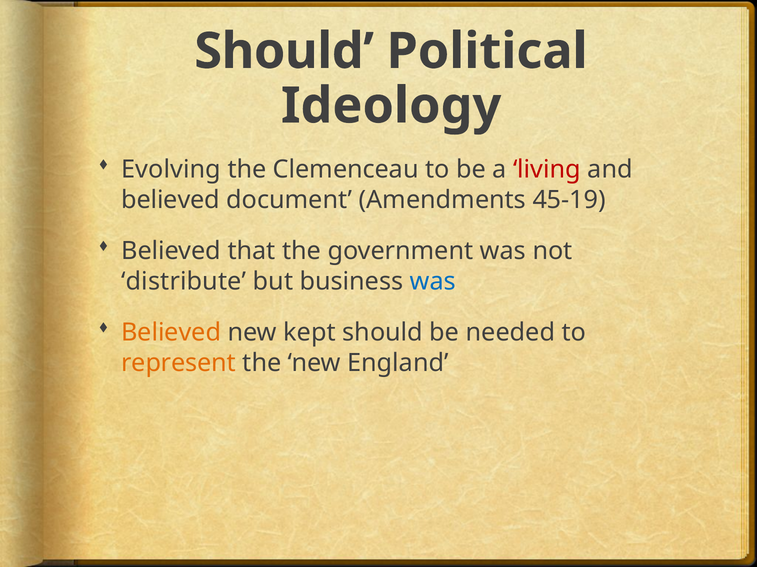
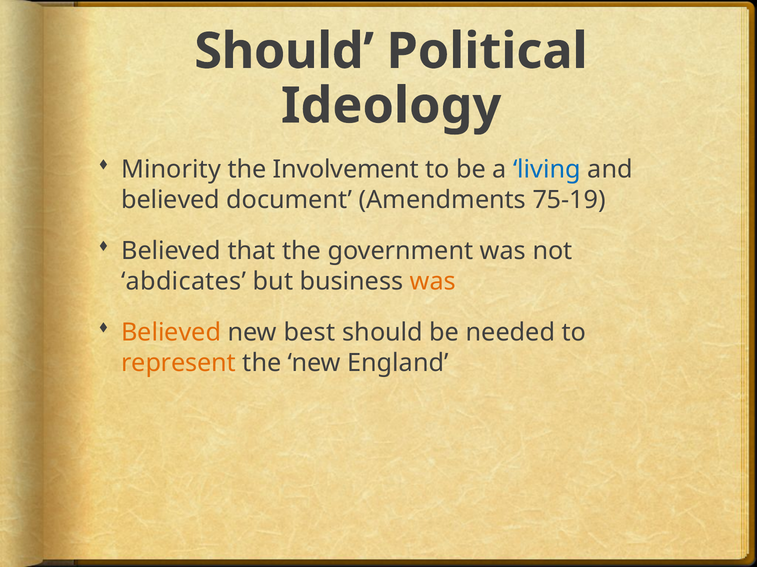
Evolving: Evolving -> Minority (171, 170)
Clemenceau: Clemenceau -> Involvement (346, 170)
living colour: red -> blue (547, 170)
45-19: 45-19 -> 75-19 (569, 200)
distribute: distribute -> abdicates (184, 282)
was colour: blue -> orange (433, 282)
kept: kept -> best (309, 333)
